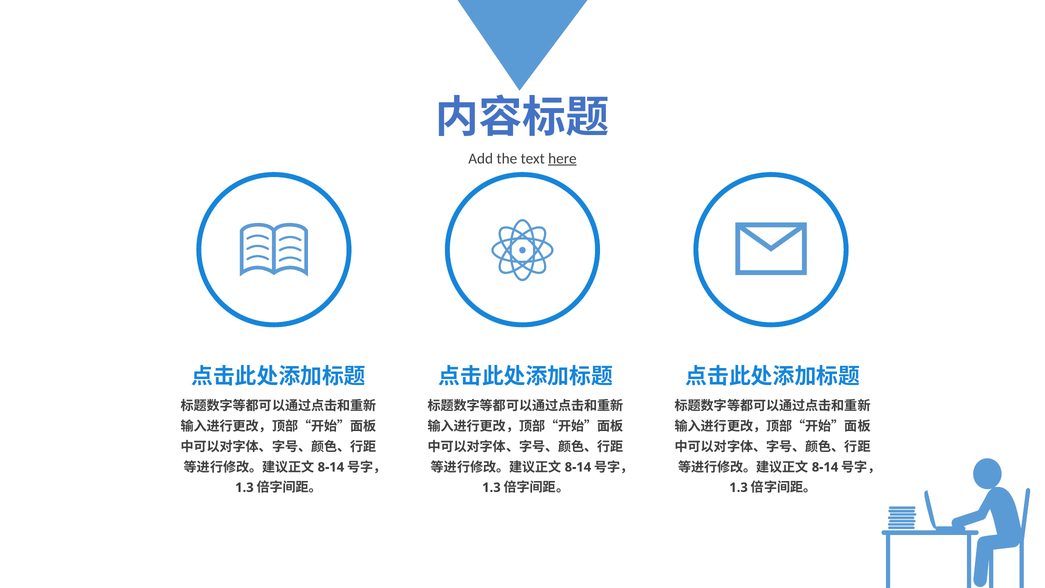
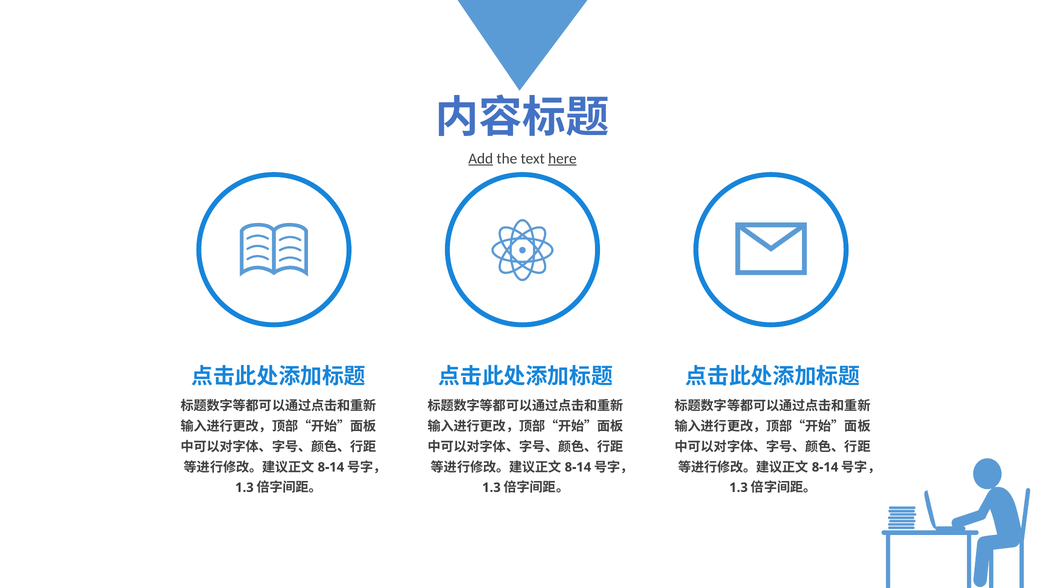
Add underline: none -> present (481, 158)
